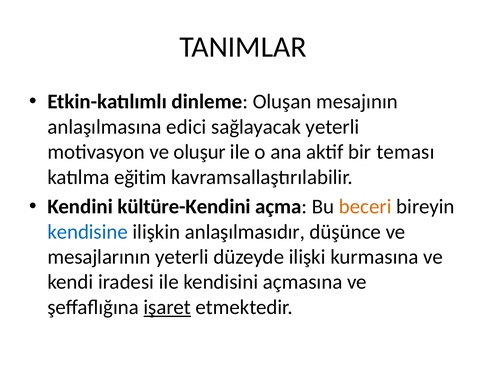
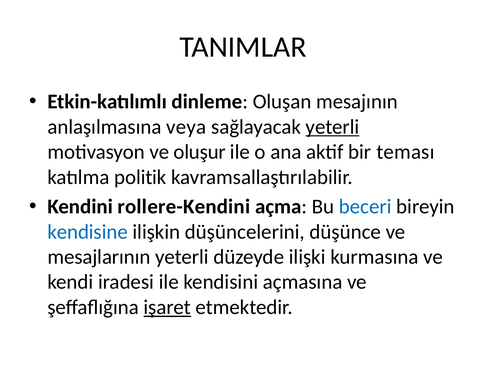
edici: edici -> veya (186, 127)
yeterli underline: none -> present (332, 127)
eğitim: eğitim -> politik (140, 177)
kültüre-Kendini: kültüre-Kendini -> rollere-Kendini (184, 206)
beceri colour: orange -> blue (365, 206)
anlaşılmasıdır: anlaşılmasıdır -> düşüncelerini (245, 231)
